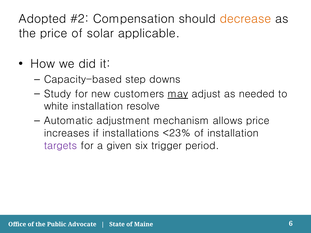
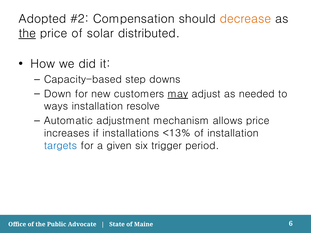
the underline: none -> present (27, 33)
applicable: applicable -> distributed (149, 33)
Study: Study -> Down (58, 94)
white: white -> ways (56, 106)
<23%: <23% -> <13% (177, 133)
targets colour: purple -> blue (60, 146)
